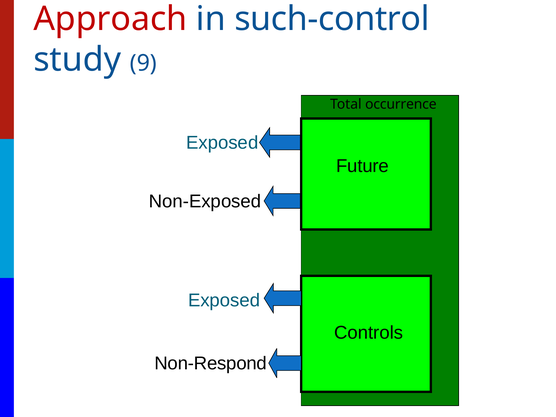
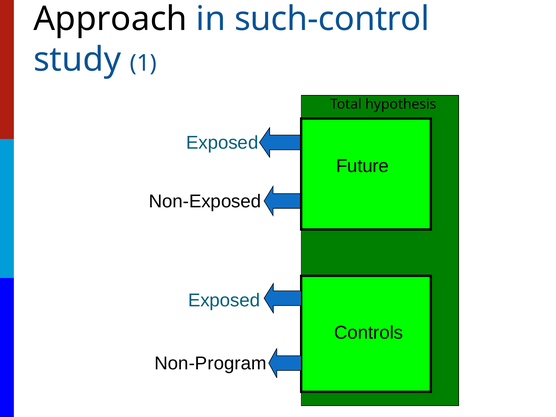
Approach colour: red -> black (110, 19)
9: 9 -> 1 (143, 63)
occurrence: occurrence -> hypothesis (401, 104)
Non-Respond: Non-Respond -> Non-Program (211, 363)
